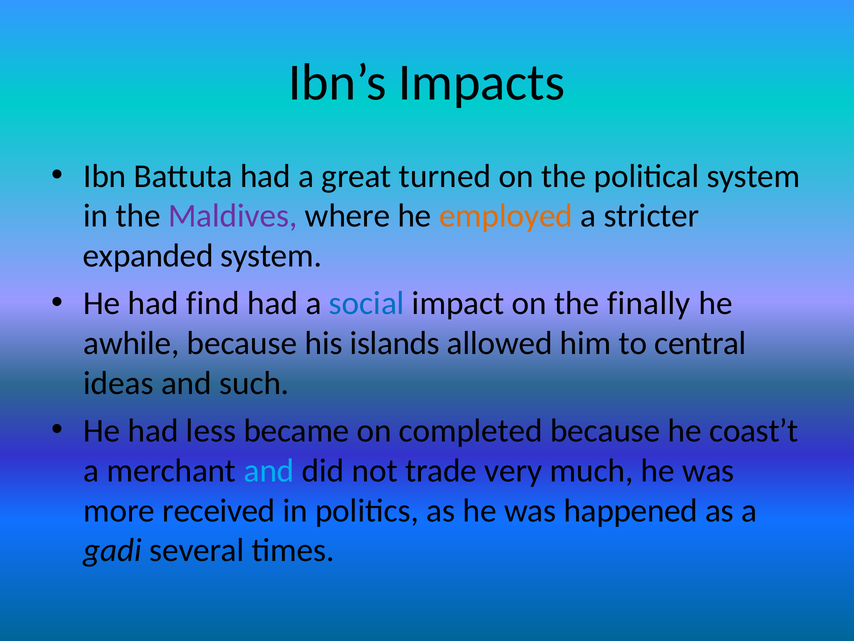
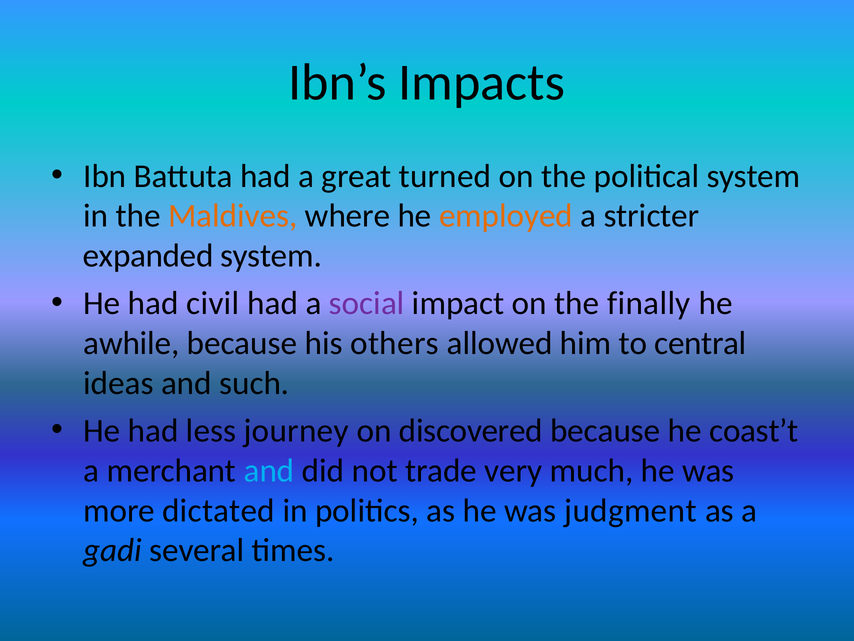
Maldives colour: purple -> orange (233, 216)
find: find -> civil (213, 303)
social colour: blue -> purple (367, 303)
islands: islands -> others (395, 343)
became: became -> journey (296, 430)
completed: completed -> discovered (471, 430)
received: received -> dictated (219, 510)
happened: happened -> judgment (631, 510)
